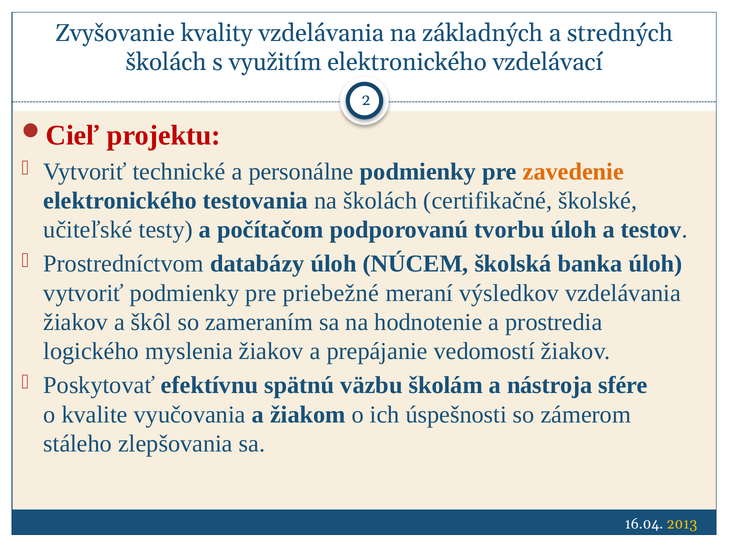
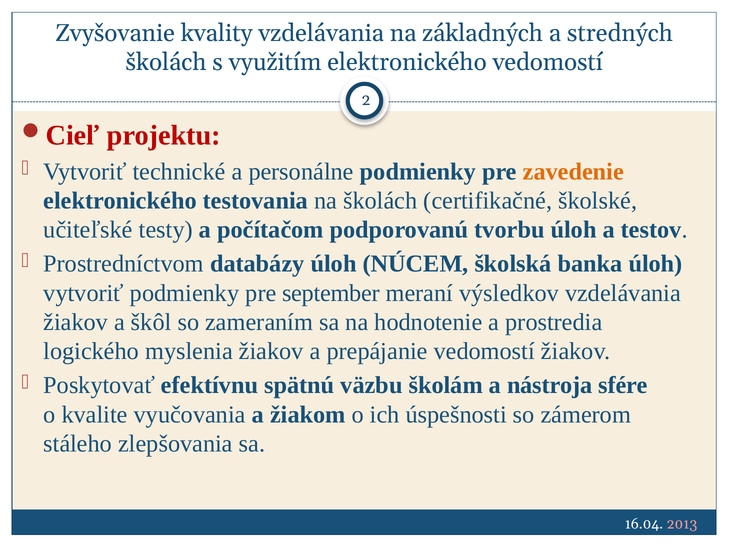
elektronického vzdelávací: vzdelávací -> vedomostí (548, 62)
priebežné: priebežné -> september (331, 293)
2013 colour: yellow -> pink (682, 524)
